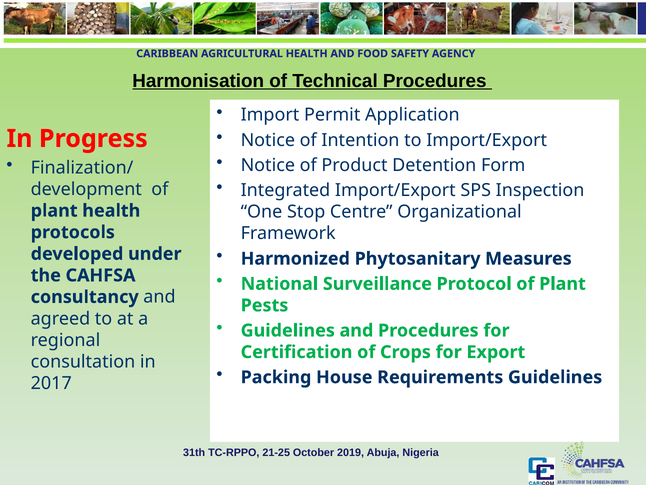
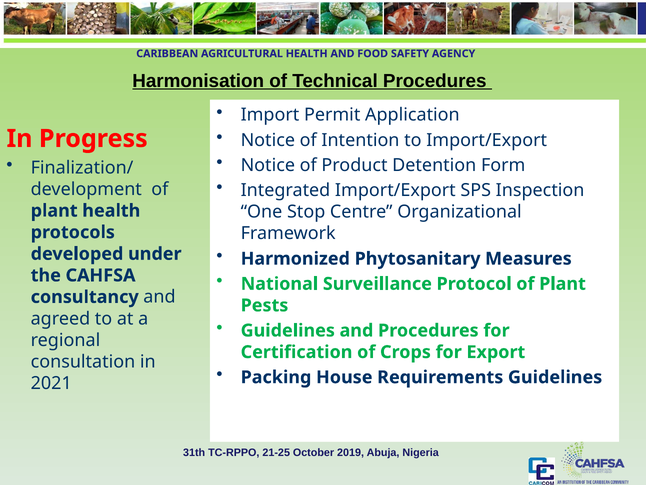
2017: 2017 -> 2021 (51, 383)
